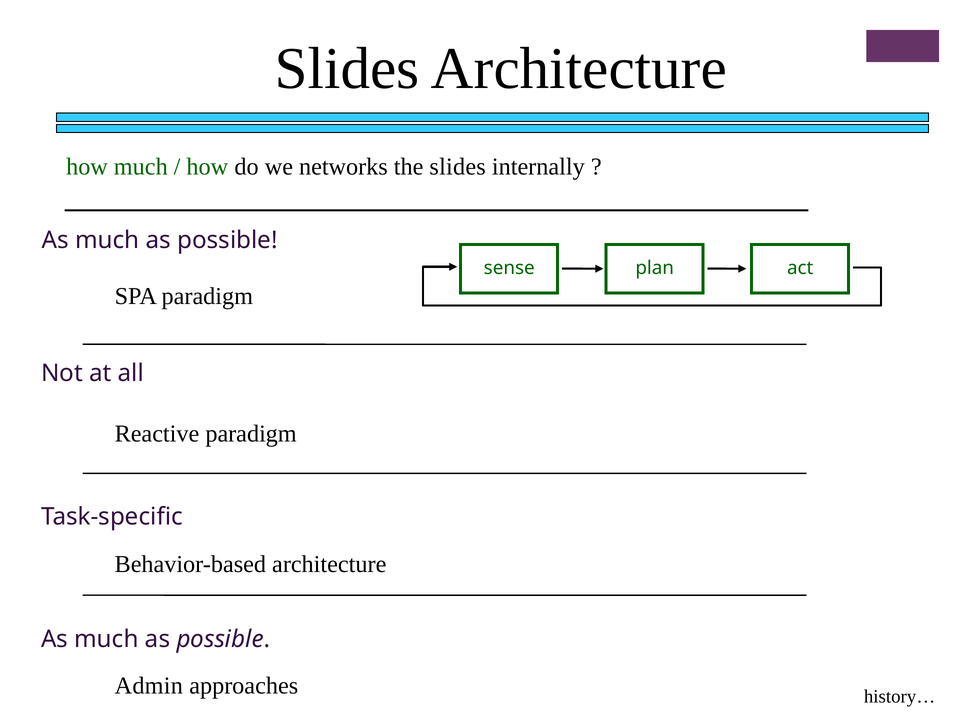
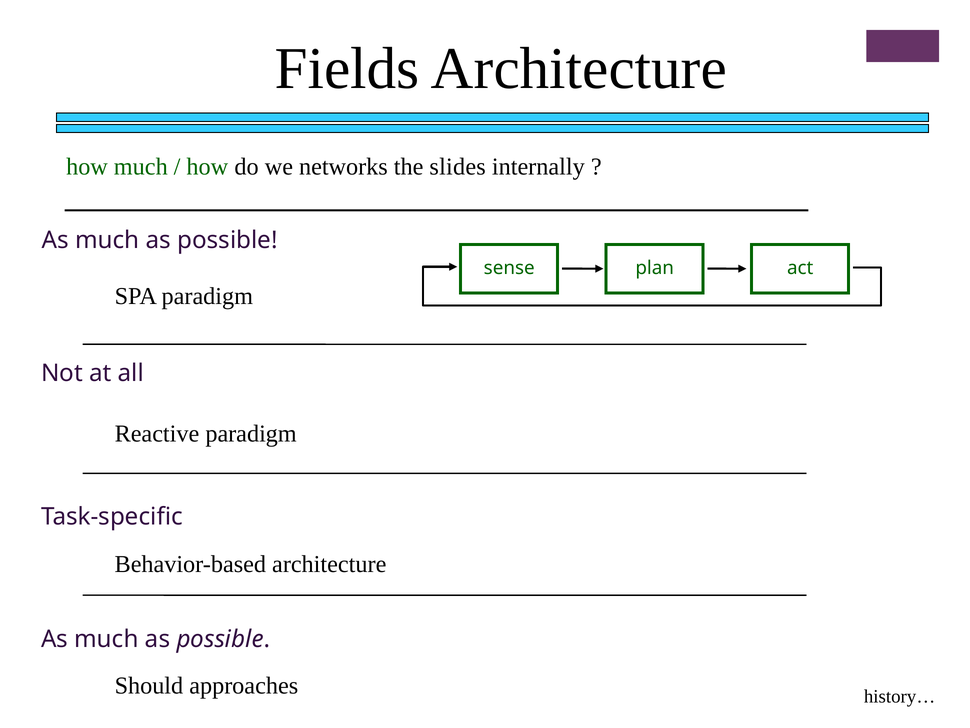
Slides: Slides -> Fields (347, 69)
Admin: Admin -> Should (149, 685)
